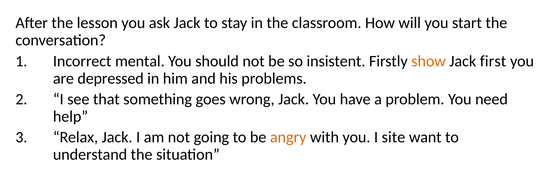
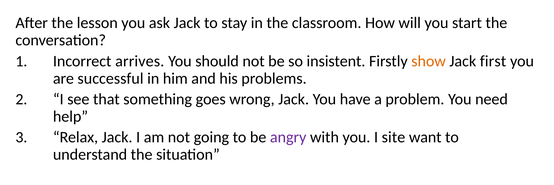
mental: mental -> arrives (140, 61)
depressed: depressed -> successful (111, 78)
angry colour: orange -> purple (288, 137)
